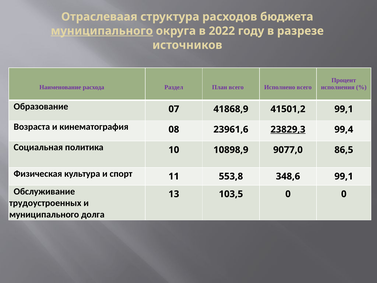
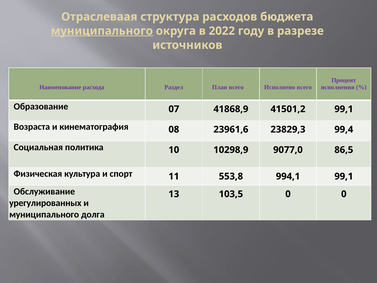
23829,3 underline: present -> none (288, 129)
10898,9: 10898,9 -> 10298,9 (231, 150)
348,6: 348,6 -> 994,1 (288, 176)
трудоустроенных: трудоустроенных -> урегулированных (45, 203)
